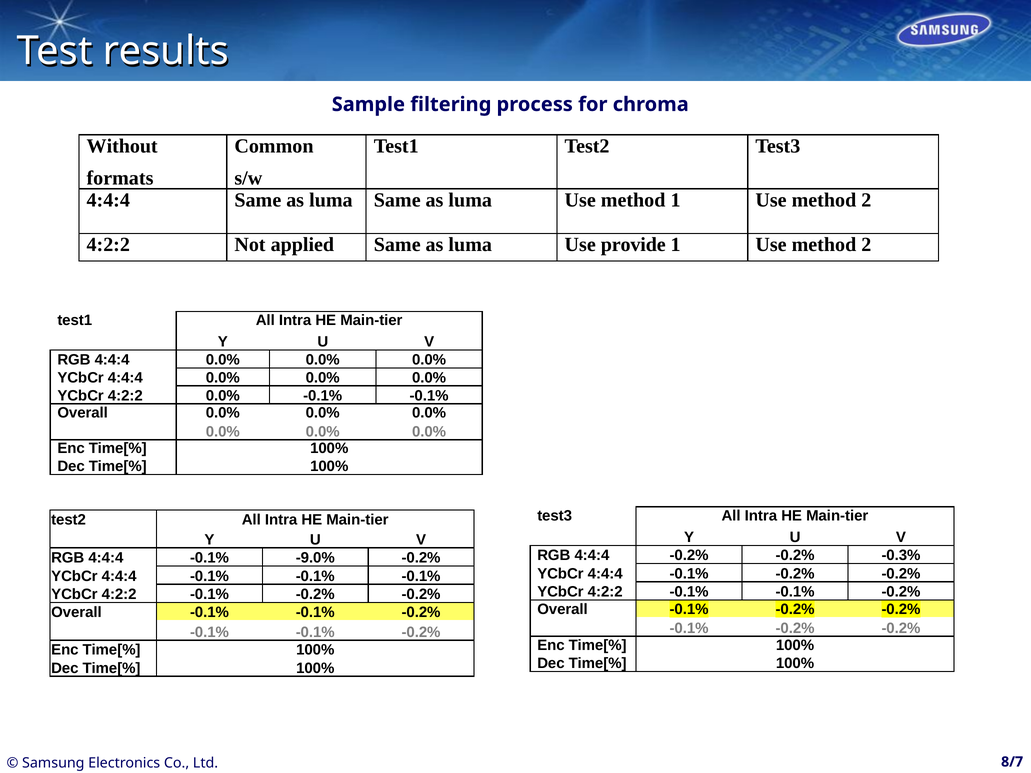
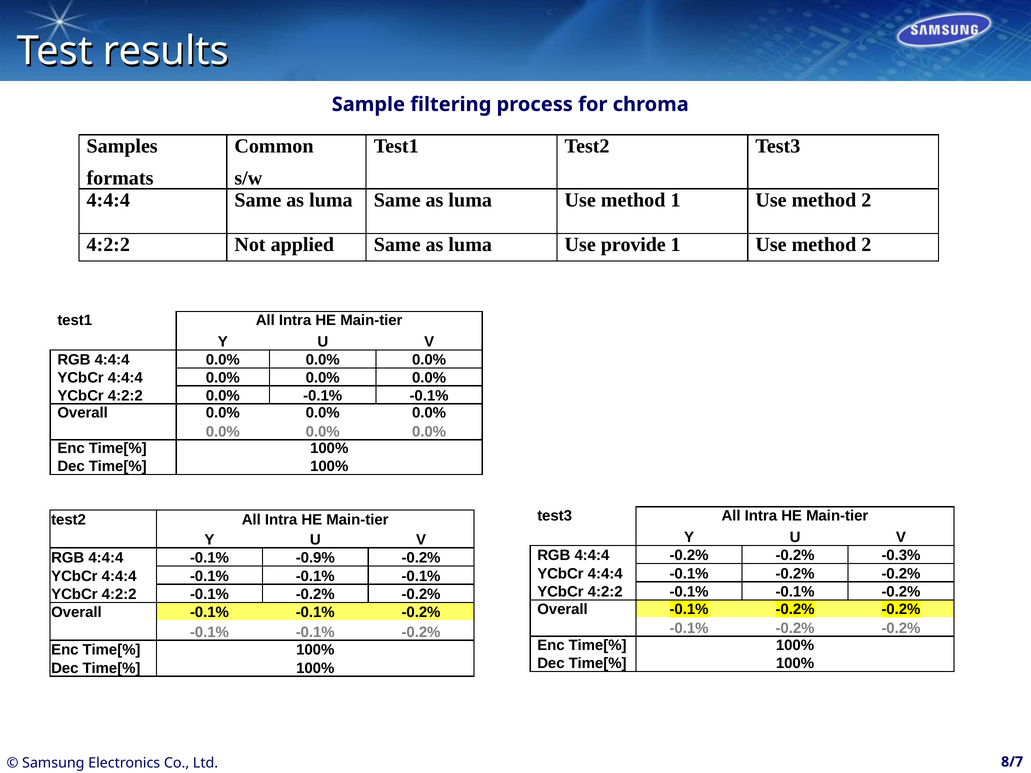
Without: Without -> Samples (122, 146)
-9.0%: -9.0% -> -0.9% (315, 558)
